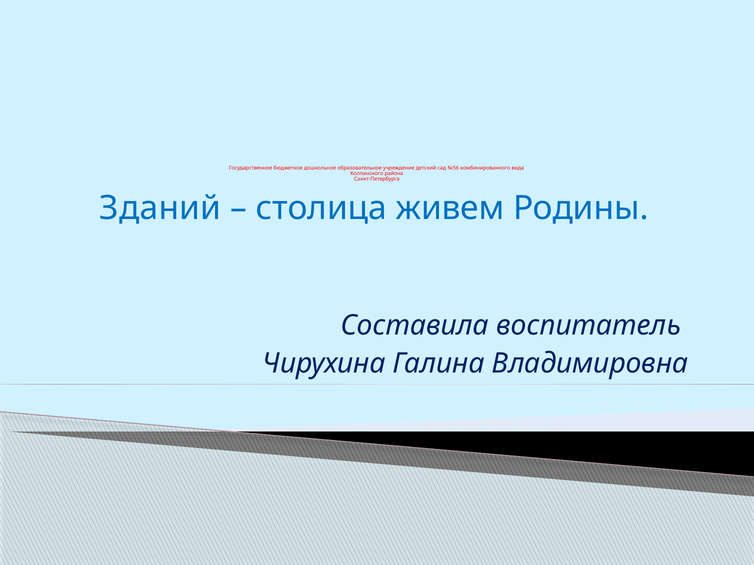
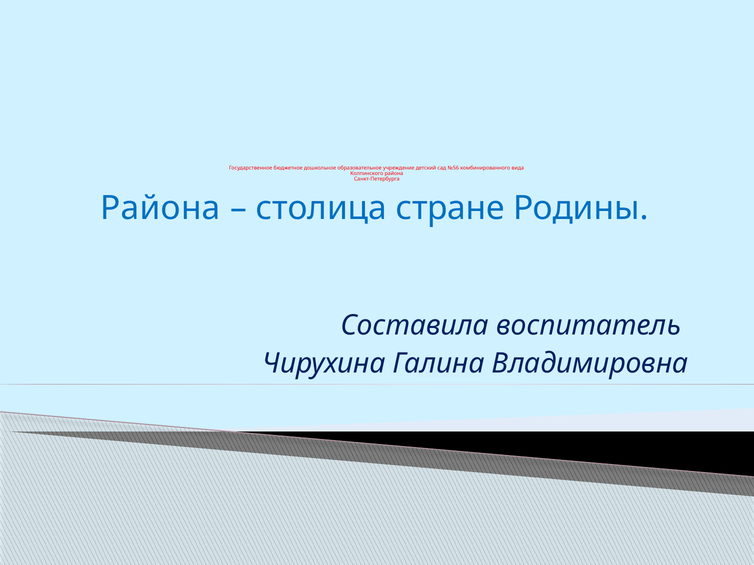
Зданий: Зданий -> Района (160, 208)
живем: живем -> стране (450, 208)
